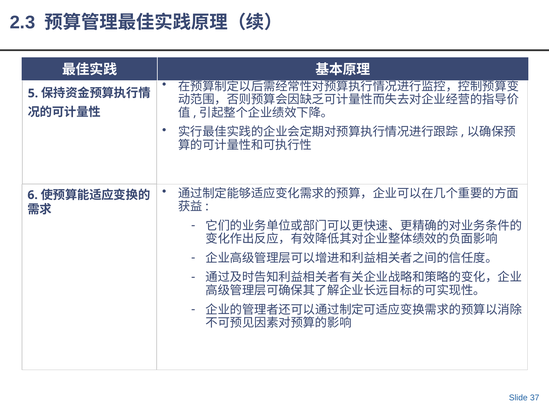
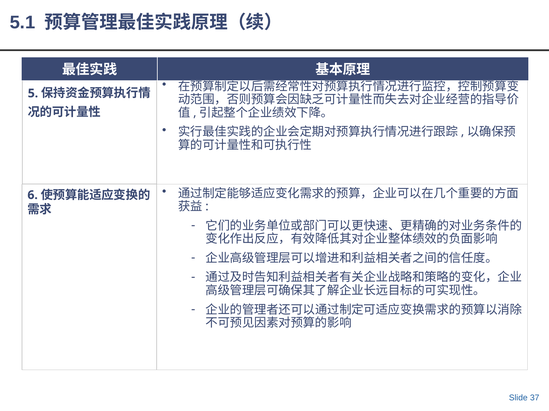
2.3: 2.3 -> 5.1 (22, 22)
